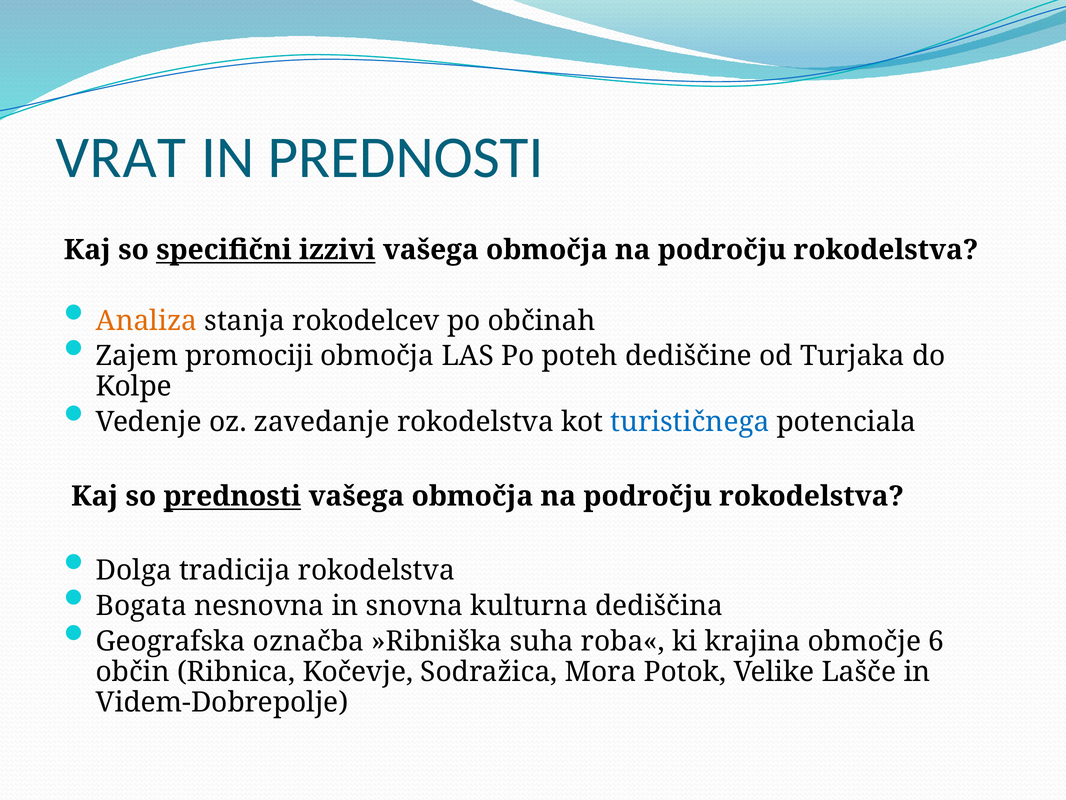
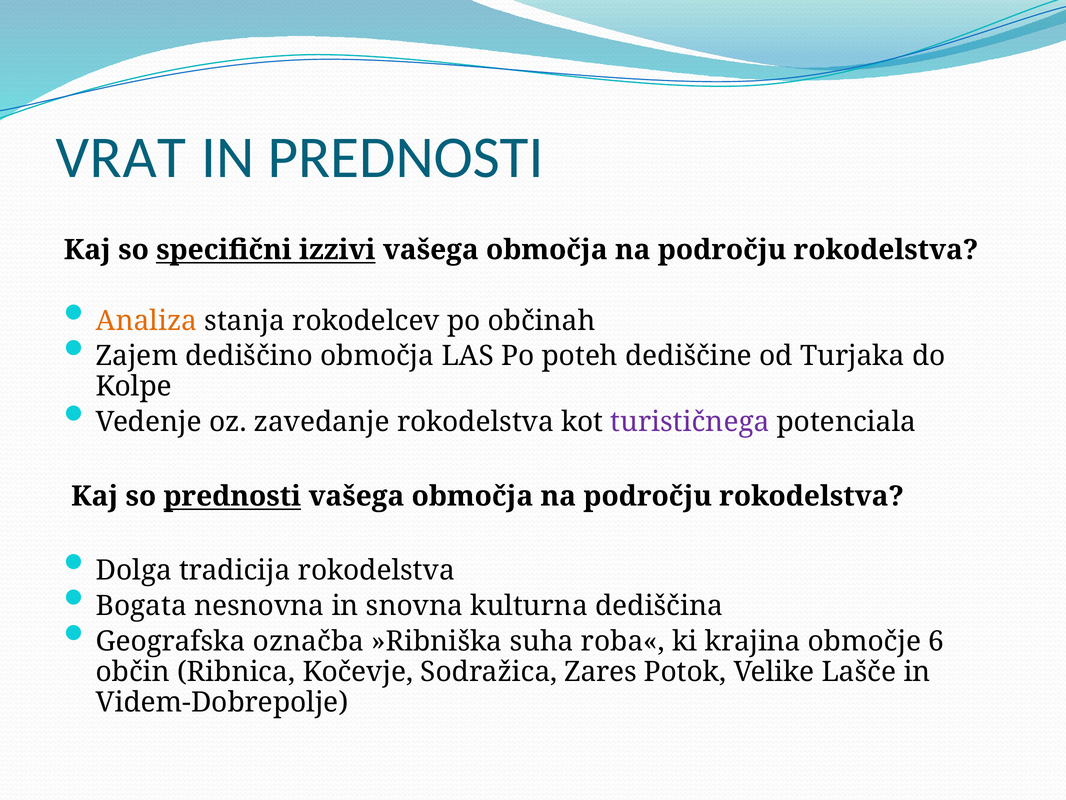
promociji: promociji -> dediščino (249, 356)
turističnega colour: blue -> purple (690, 422)
Mora: Mora -> Zares (601, 671)
